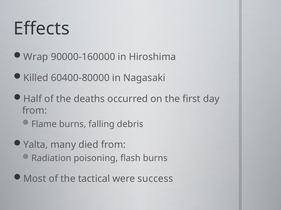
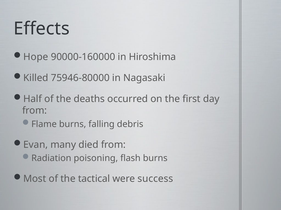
Wrap: Wrap -> Hope (36, 57)
60400-80000: 60400-80000 -> 75946-80000 (80, 78)
Yalta: Yalta -> Evan (36, 145)
